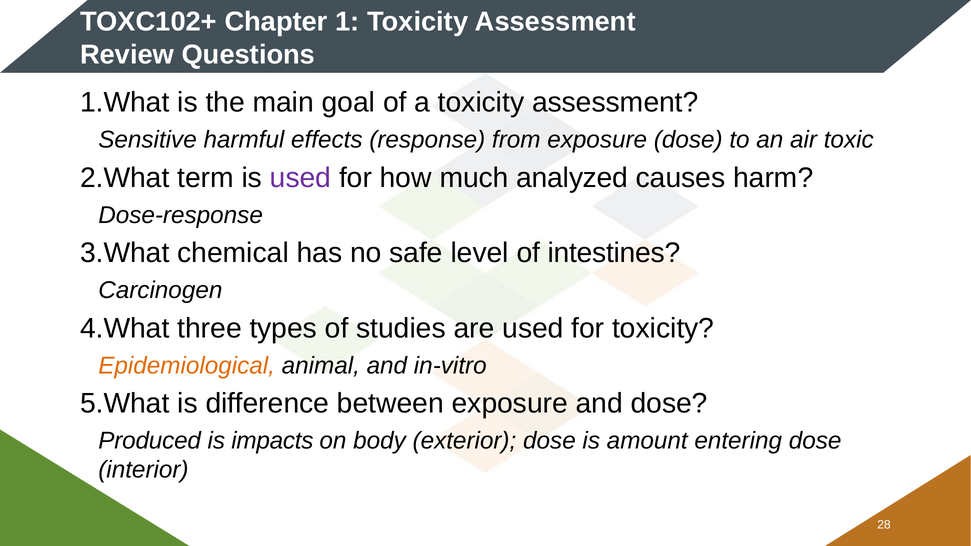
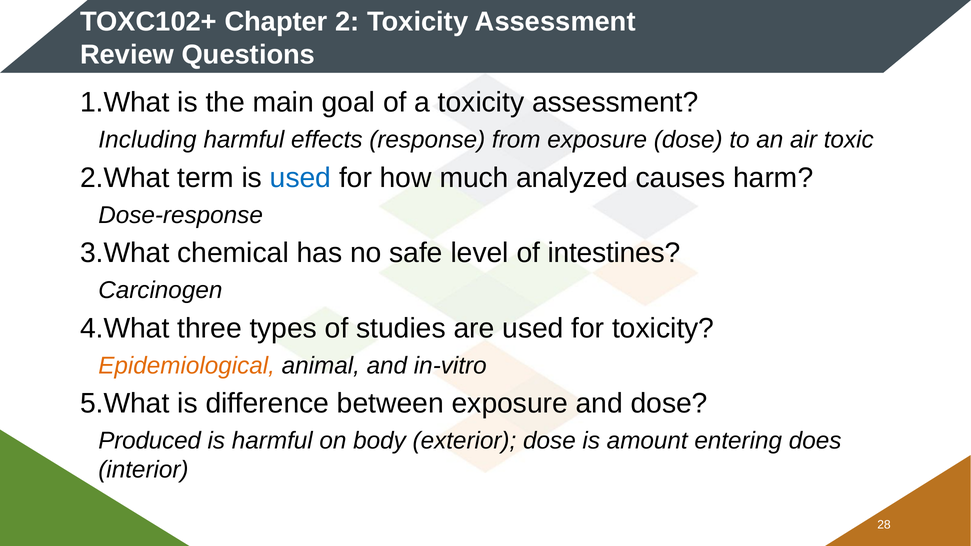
1: 1 -> 2 (347, 22)
Sensitive: Sensitive -> Including (147, 140)
used colour: purple -> blue (301, 178)
is impacts: impacts -> harmful (272, 441)
entering dose: dose -> does (815, 441)
